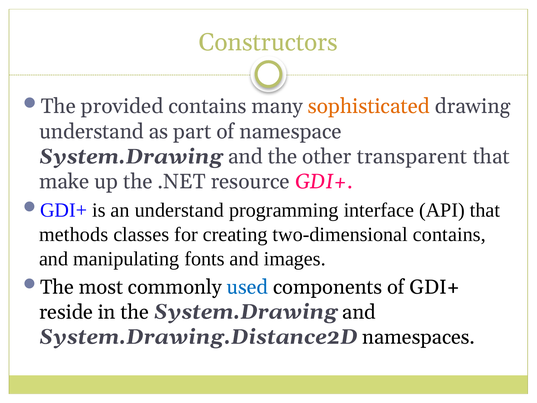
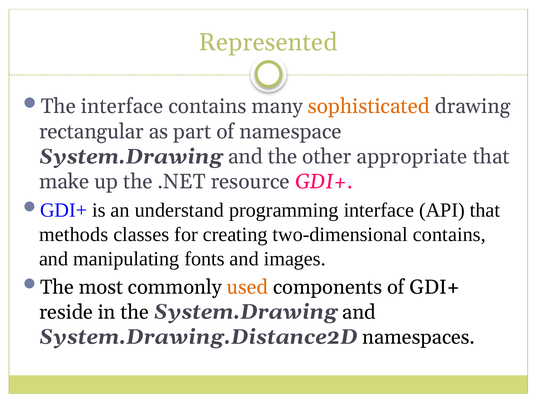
Constructors: Constructors -> Represented (268, 42)
The provided: provided -> interface (122, 106)
understand: understand -> rectangular (91, 131)
transparent: transparent -> appropriate (412, 156)
used colour: blue -> orange (247, 287)
